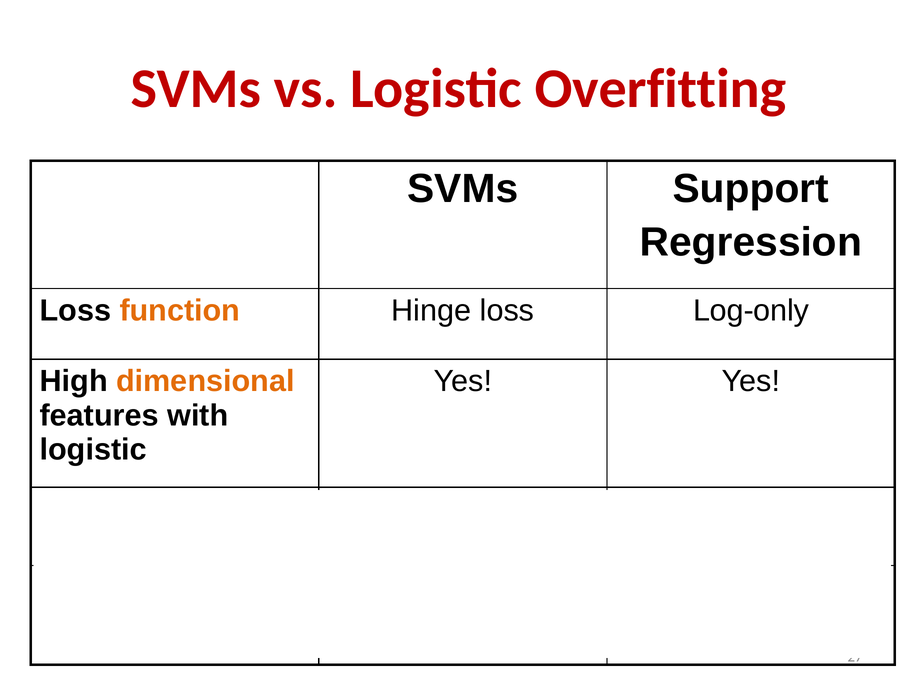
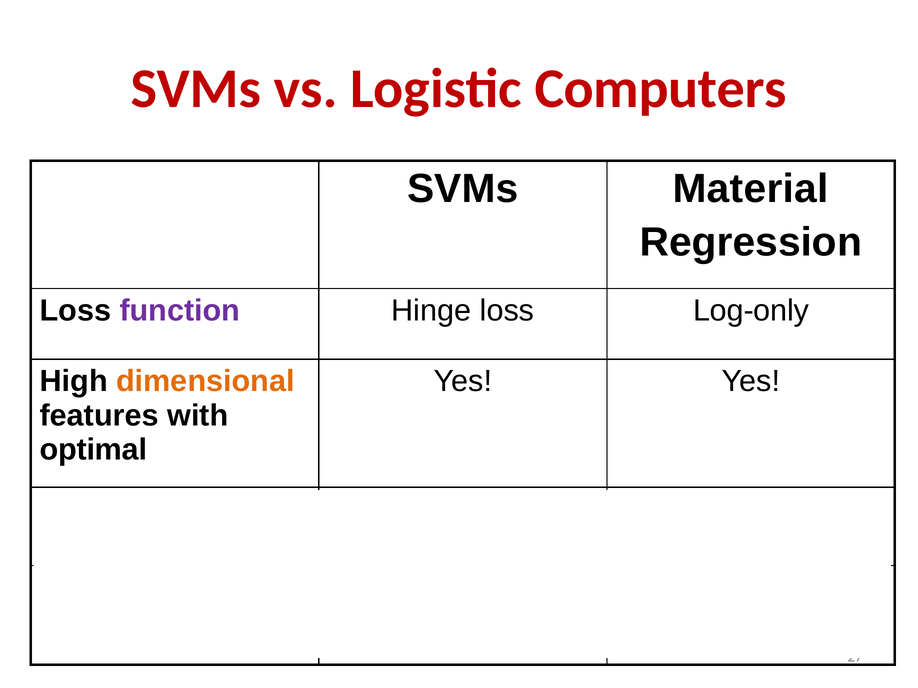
Overfitting: Overfitting -> Computers (661, 89)
Support: Support -> Material (751, 189)
function colour: orange -> purple (180, 311)
logistic: logistic -> optimal (93, 450)
